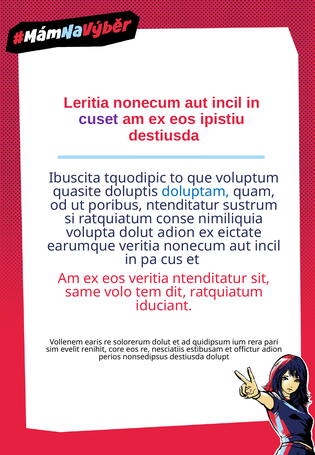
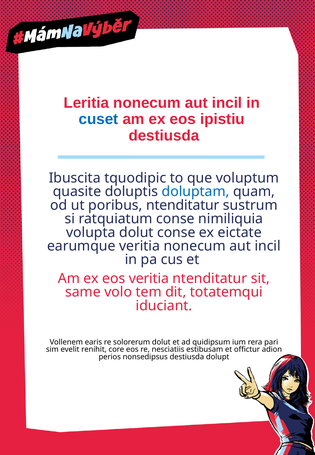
cuset colour: purple -> blue (98, 119)
dolut adion: adion -> conse (176, 232)
dit ratquiatum: ratquiatum -> totatemqui (226, 292)
